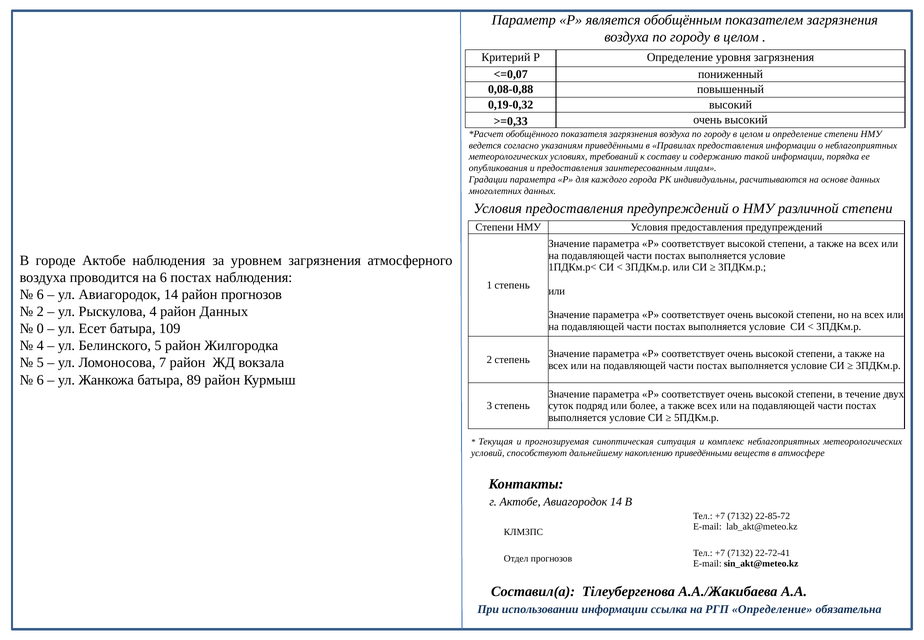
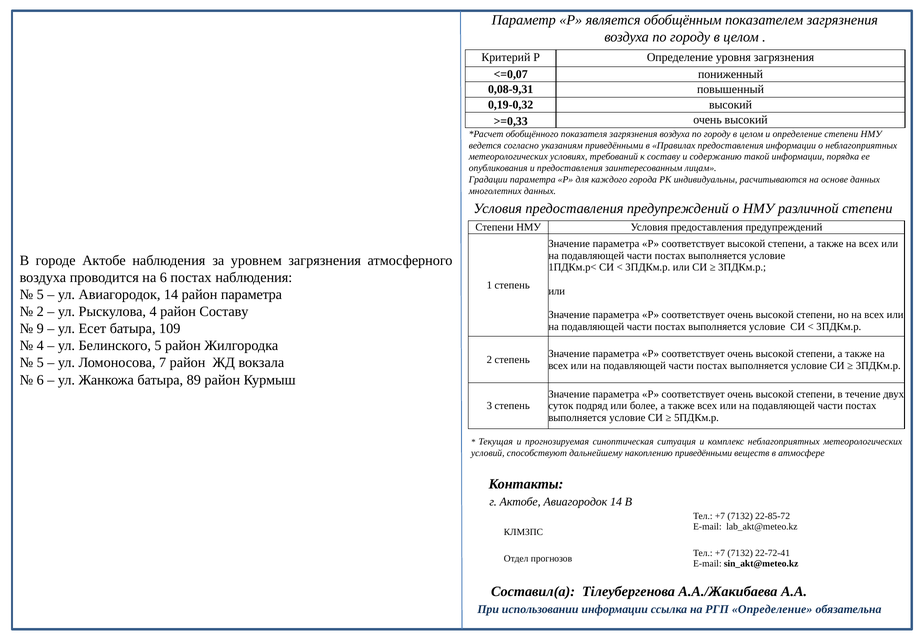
0,08-0,88: 0,08-0,88 -> 0,08-9,31 (511, 90)
6: 6 -> 5 (40, 294)
район прогнозов: прогнозов -> параметра (251, 294)
район Данных: Данных -> Составу (224, 311)
0: 0 -> 9 (40, 328)
